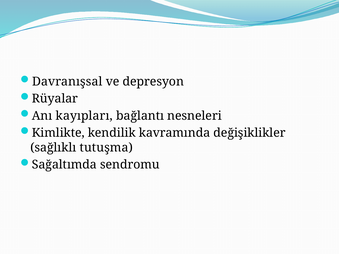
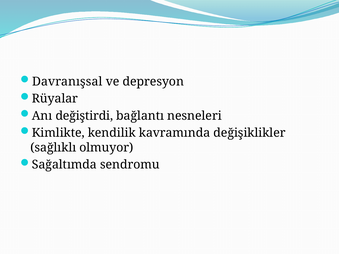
kayıpları: kayıpları -> değiştirdi (84, 116)
tutuşma: tutuşma -> olmuyor (106, 148)
